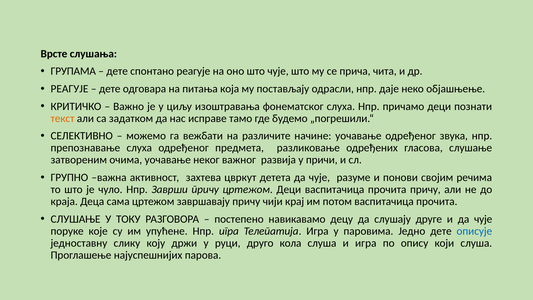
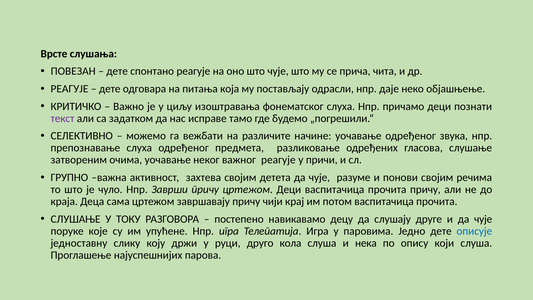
ГРУПАМА: ГРУПАМА -> ПОВЕЗАН (73, 71)
текст colour: orange -> purple (63, 118)
важног развија: развија -> реагује (278, 160)
захтева цвркут: цвркут -> својим (240, 177)
и игра: игра -> нека (366, 243)
